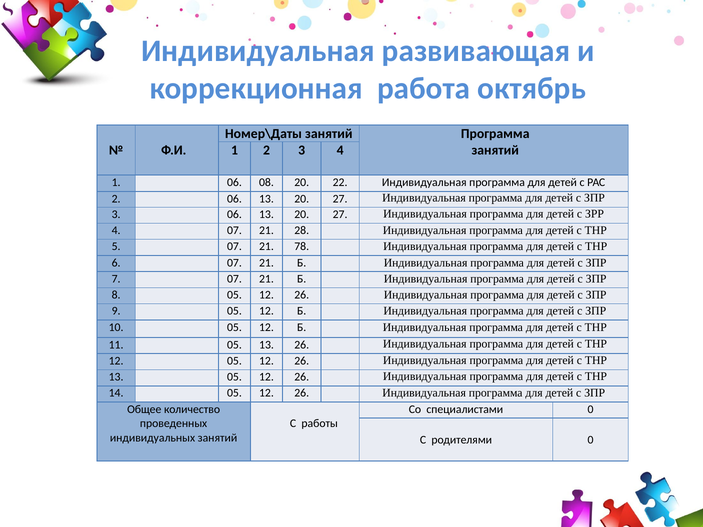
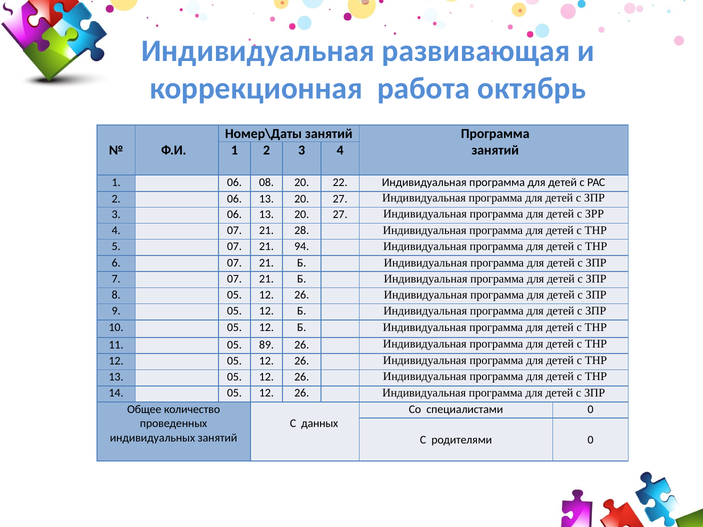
78: 78 -> 94 (302, 247)
05 13: 13 -> 89 (267, 345)
работы: работы -> данных (320, 424)
